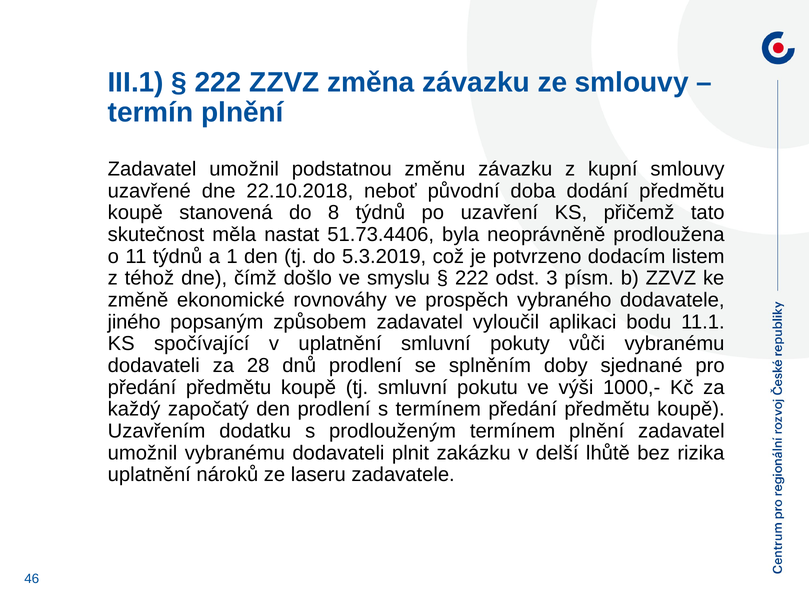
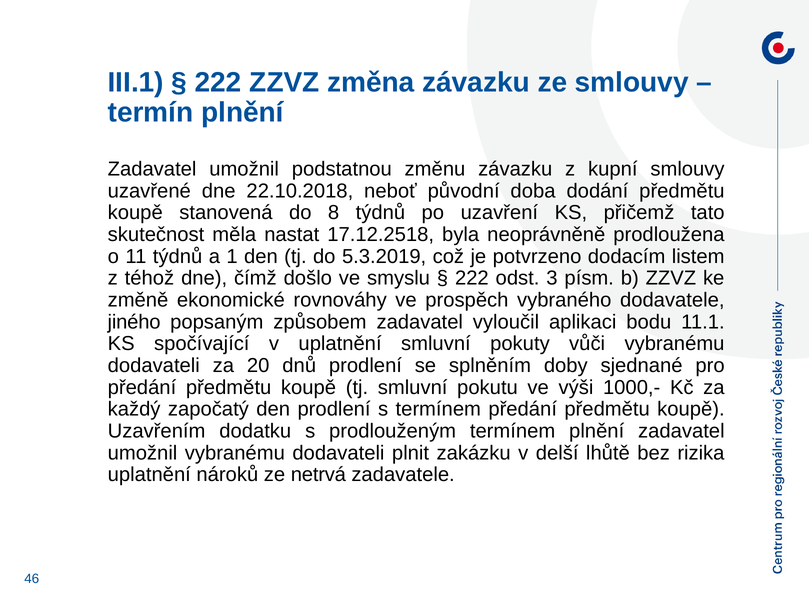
51.73.4406: 51.73.4406 -> 17.12.2518 (381, 235)
28: 28 -> 20 (258, 366)
laseru: laseru -> netrvá (318, 475)
